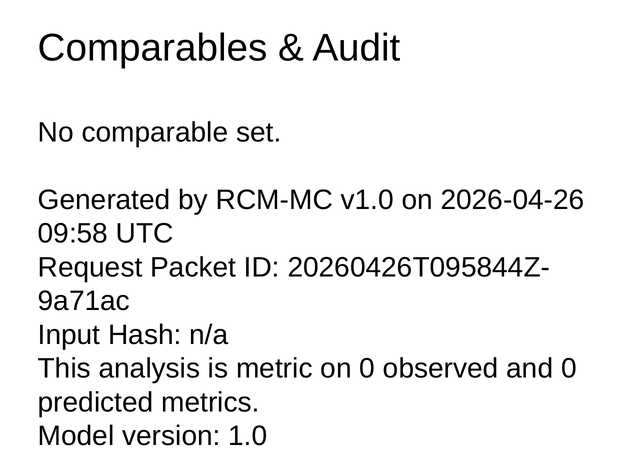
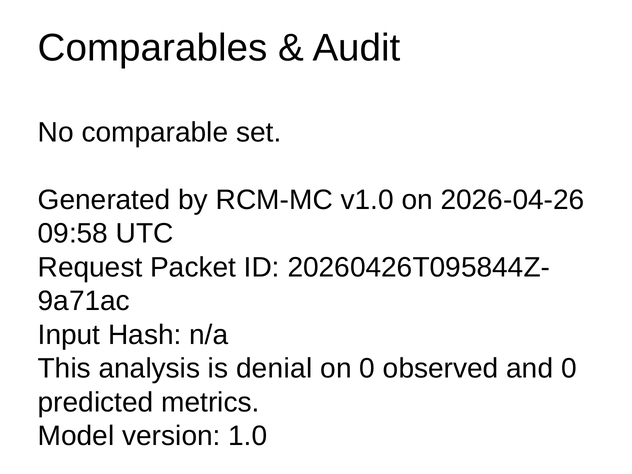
metric: metric -> denial (274, 369)
